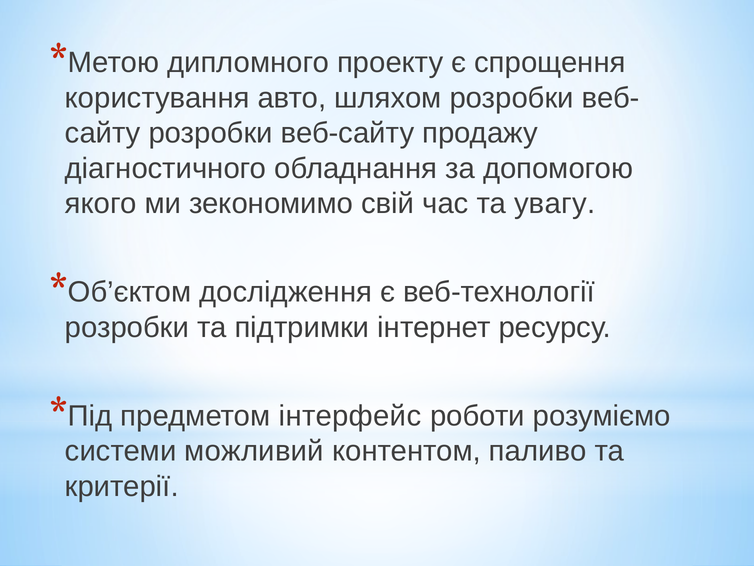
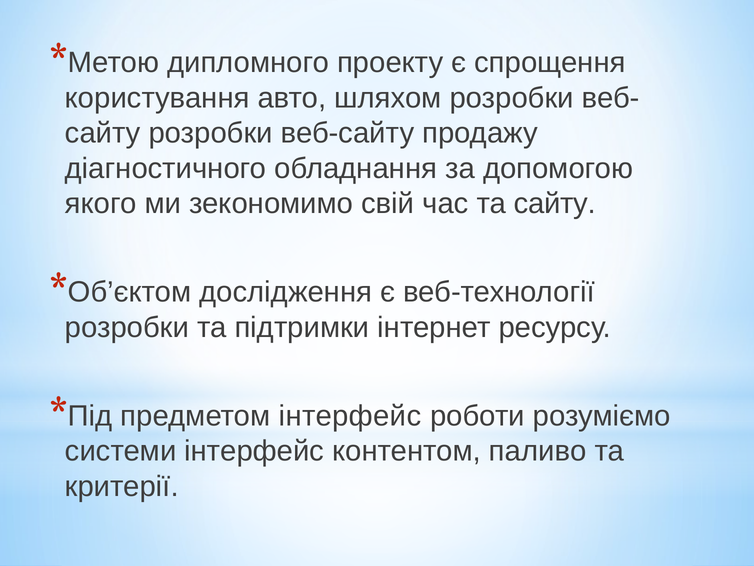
та увагу: увагу -> сайту (555, 204)
системи можливий: можливий -> інтерфейс (254, 451)
